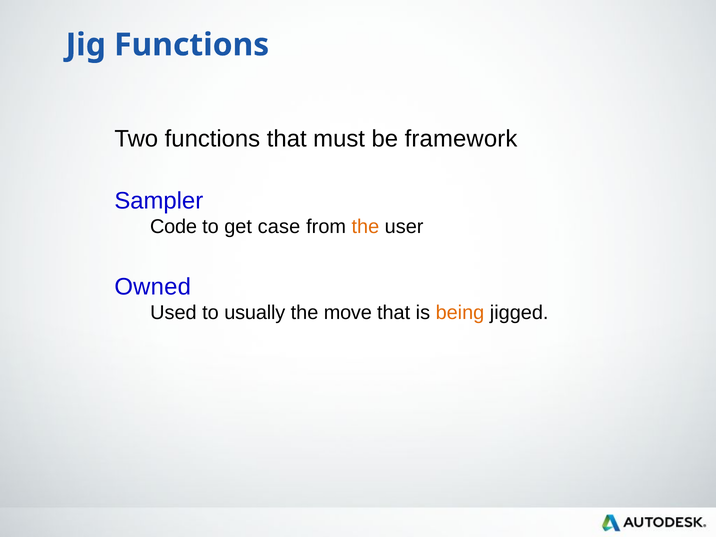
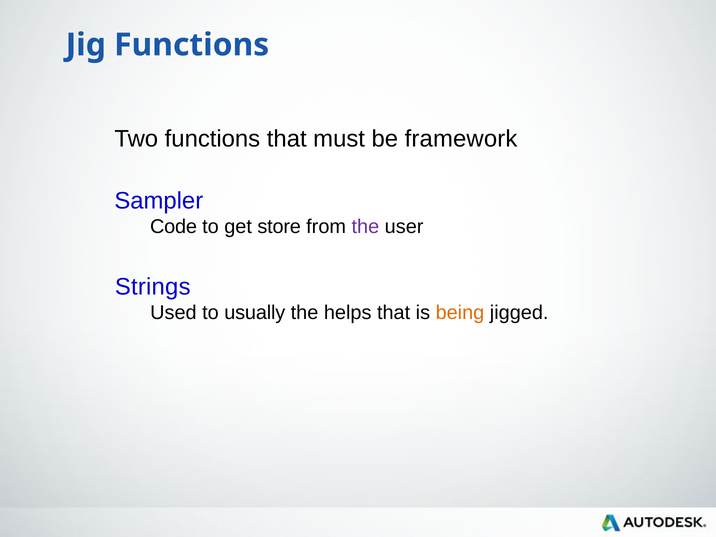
case: case -> store (279, 227)
the colour: orange -> purple (365, 227)
Owned: Owned -> Strings (153, 287)
move: move -> helps (348, 313)
